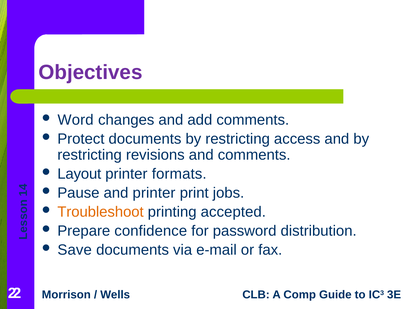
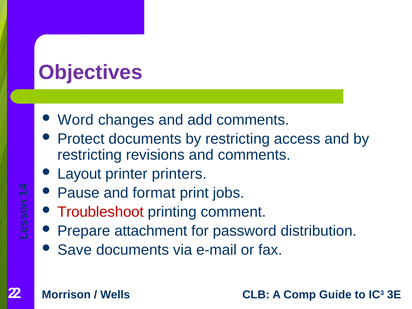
formats: formats -> printers (179, 174)
and printer: printer -> format (154, 193)
Troubleshoot colour: orange -> red (101, 212)
accepted: accepted -> comment (233, 212)
confidence: confidence -> attachment (151, 231)
